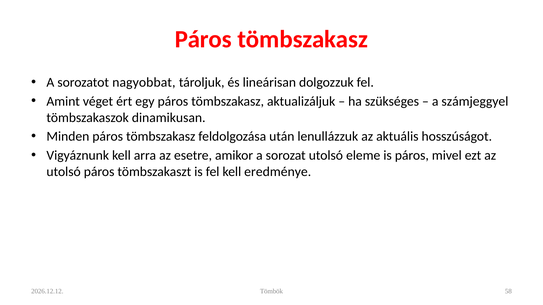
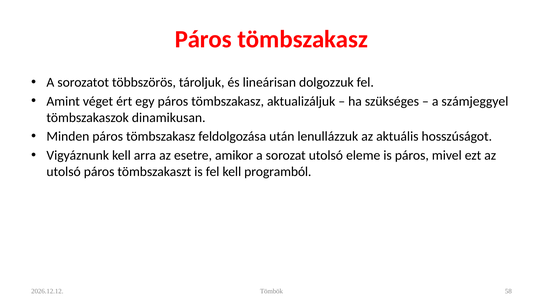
nagyobbat: nagyobbat -> többszörös (144, 82)
eredménye: eredménye -> programból (278, 172)
